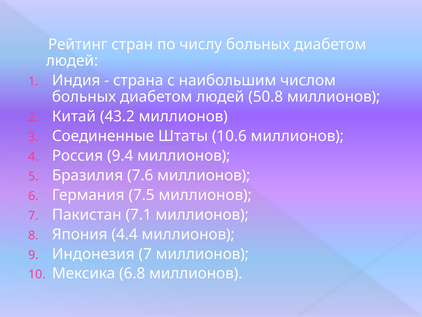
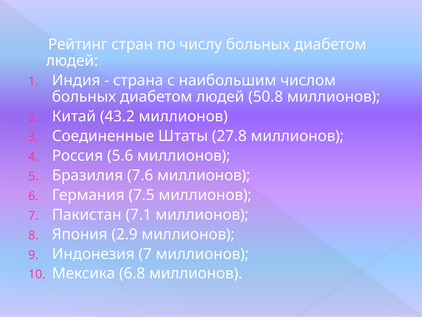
10.6: 10.6 -> 27.8 (229, 136)
9.4: 9.4 -> 5.6 (120, 156)
4.4: 4.4 -> 2.9 (125, 234)
